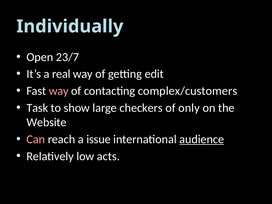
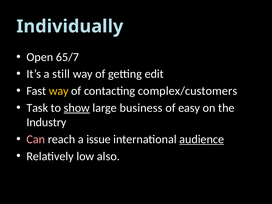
23/7: 23/7 -> 65/7 (67, 57)
real: real -> still (61, 74)
way colour: pink -> yellow (59, 91)
show underline: none -> present (77, 108)
checkers: checkers -> business (141, 108)
only: only -> easy (189, 108)
Website: Website -> Industry (46, 122)
acts: acts -> also (108, 156)
